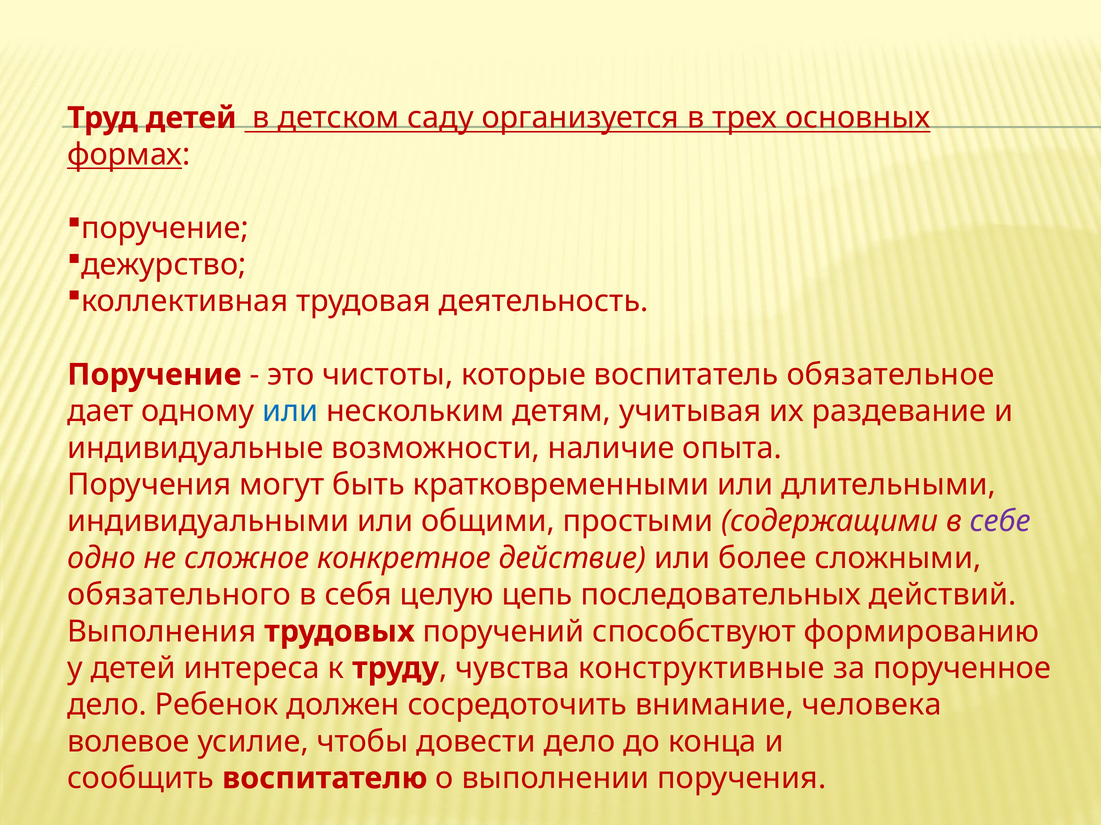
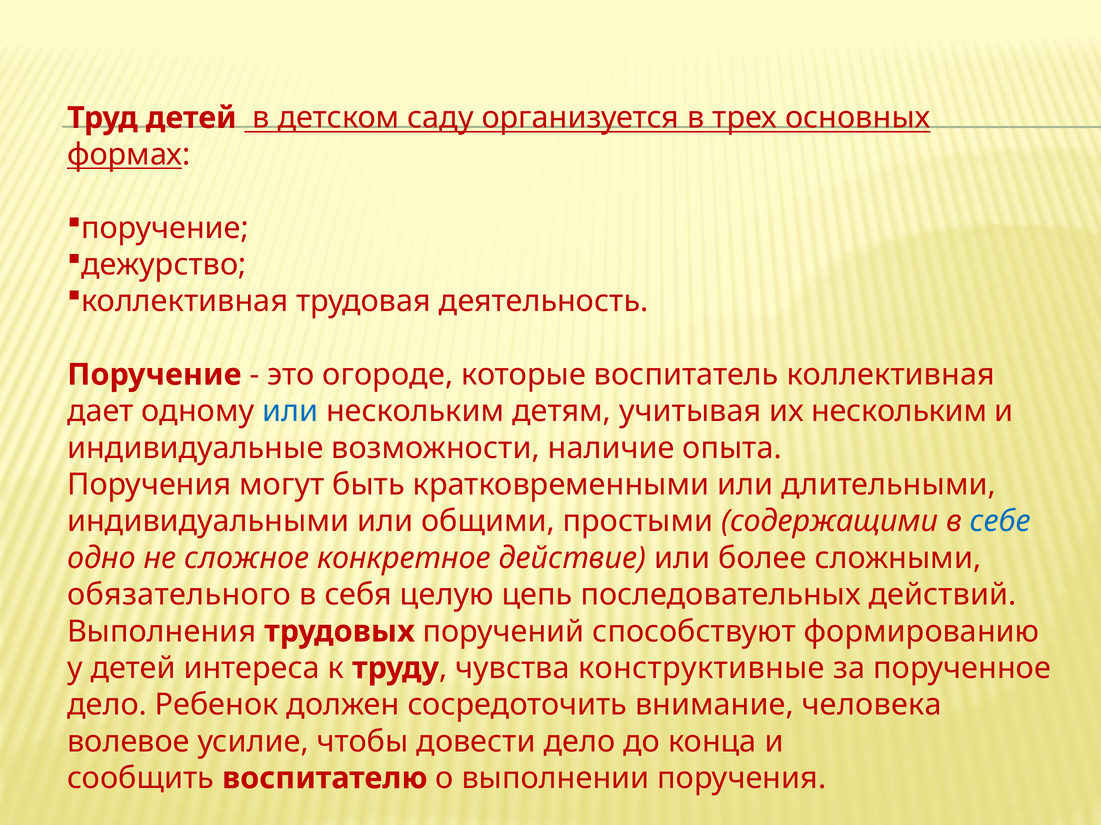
чистоты: чистоты -> огороде (388, 375)
воспитатель обязательное: обязательное -> коллективная (891, 375)
их раздевание: раздевание -> нескольким (899, 412)
себе colour: purple -> blue (1000, 522)
